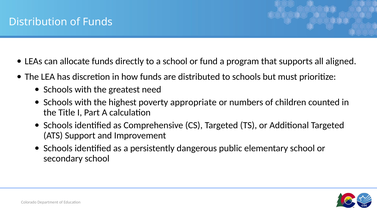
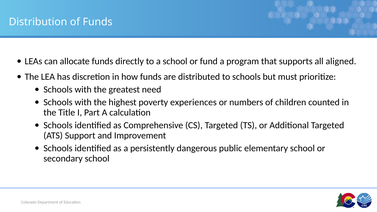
appropriate: appropriate -> experiences (193, 102)
